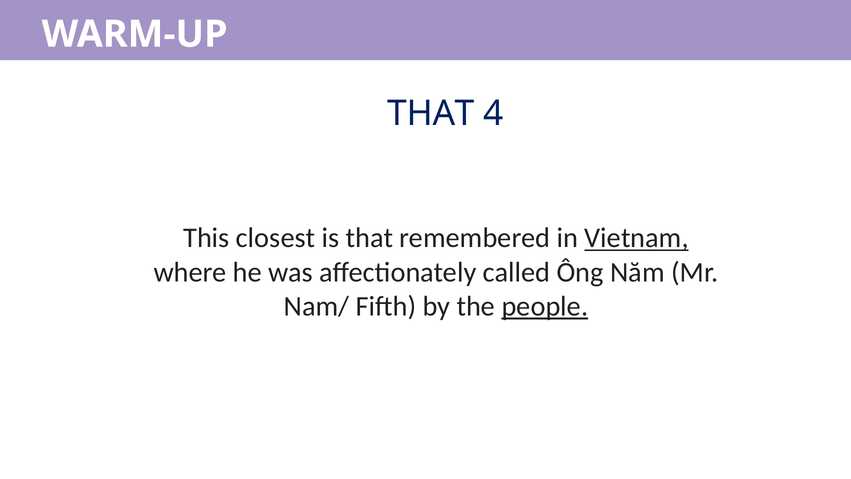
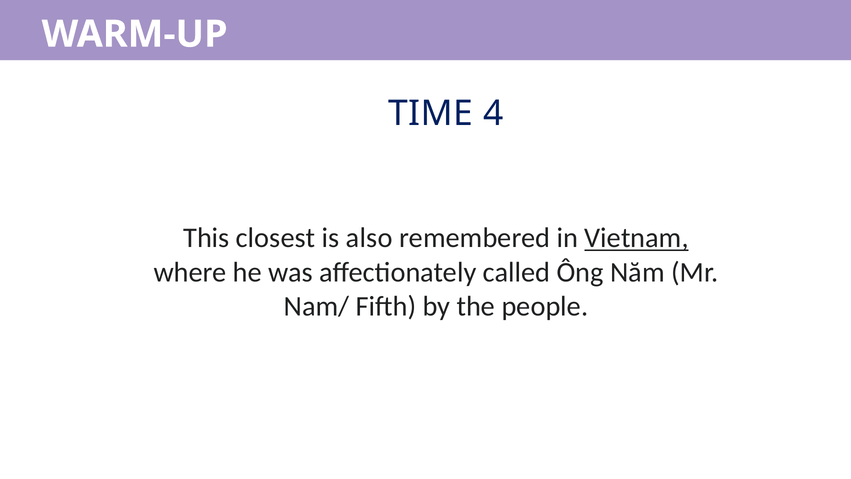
THAT: THAT -> TIME (431, 113)
is that: that -> also (369, 238)
people underline: present -> none (545, 306)
